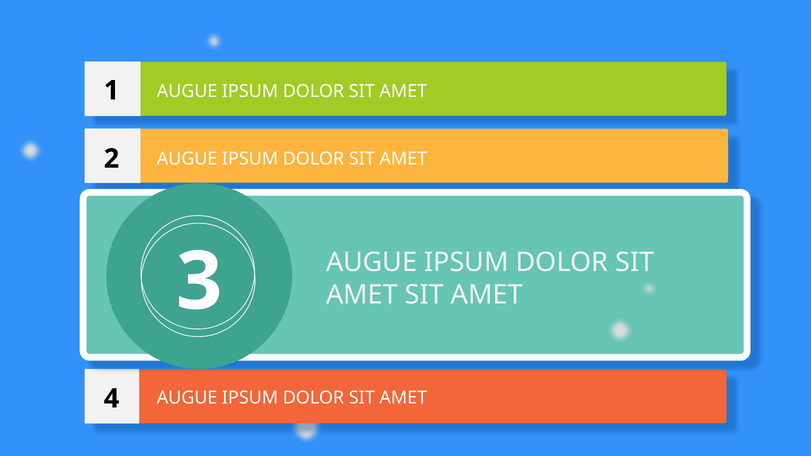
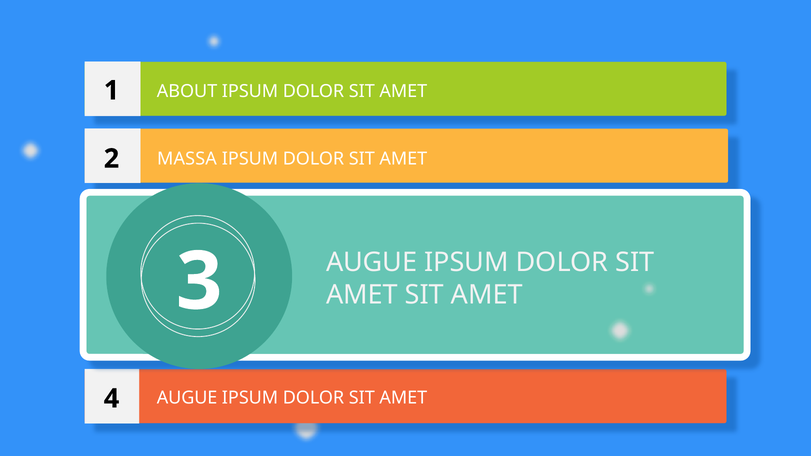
AUGUE: AUGUE -> ABOUT (187, 91)
AUGUE: AUGUE -> MASSA (187, 159)
